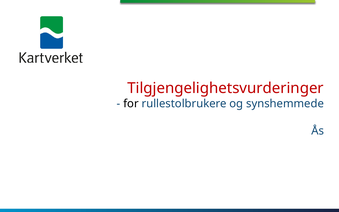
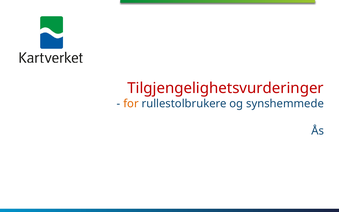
for colour: black -> orange (131, 104)
